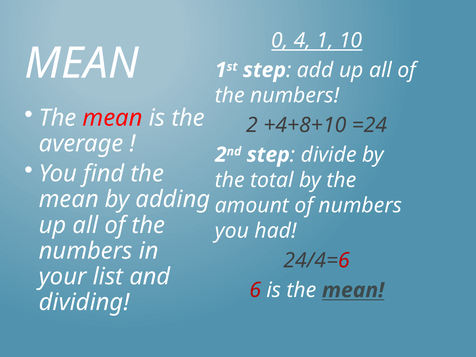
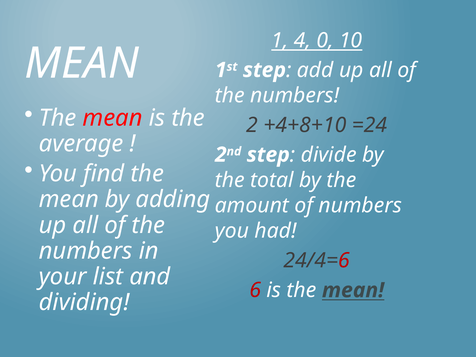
0: 0 -> 1 (280, 40)
4 1: 1 -> 0 (325, 40)
